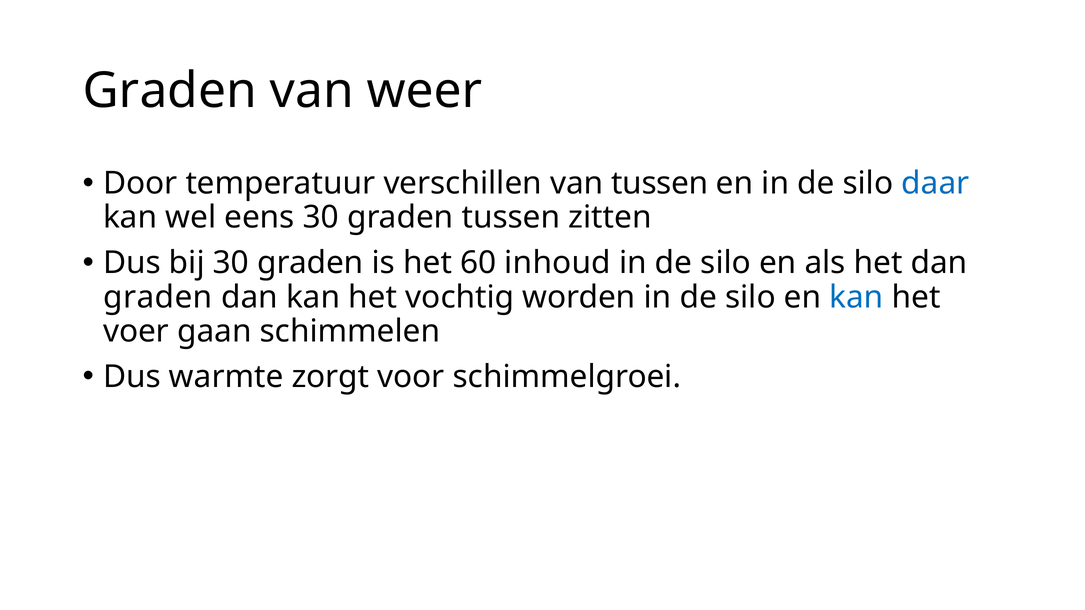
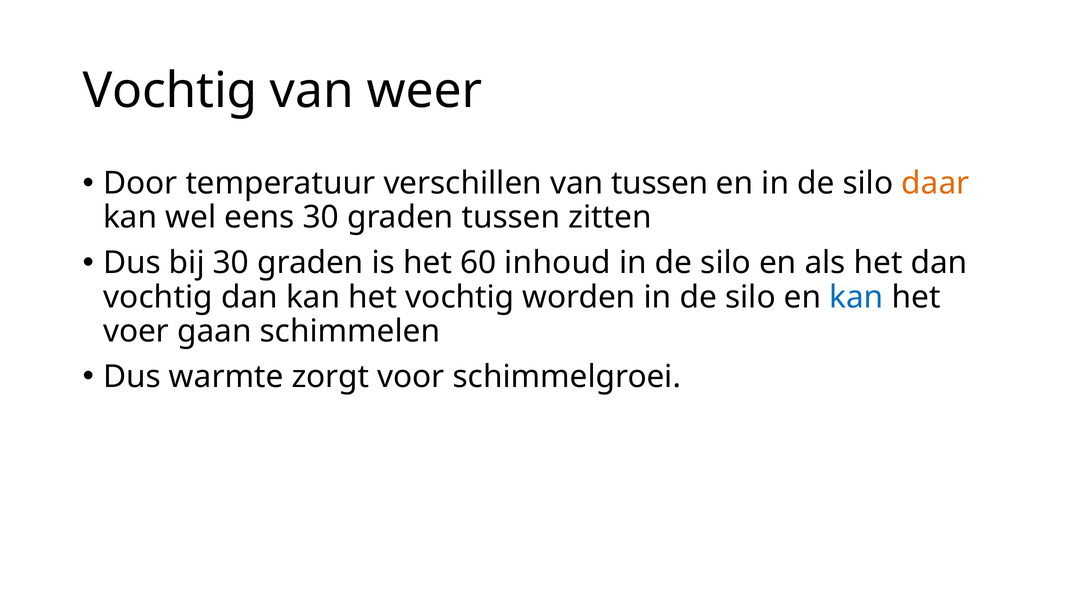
Graden: Graden -> Vochtig (170, 91)
daar colour: blue -> orange (935, 183)
graden: graden -> vochtig (158, 297)
